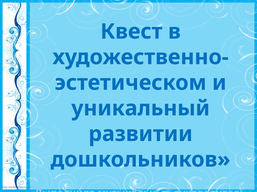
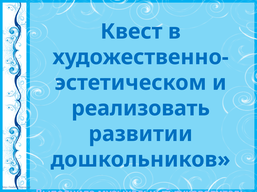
уникальный: уникальный -> реализовать (141, 109)
